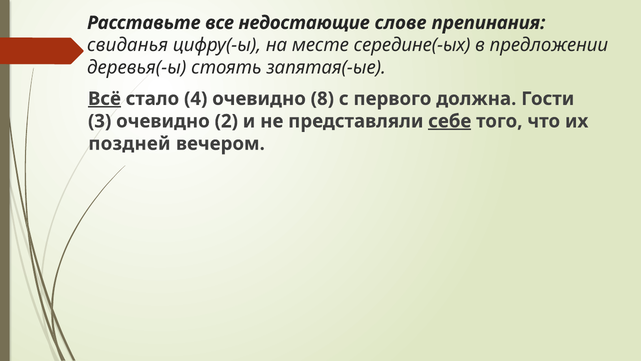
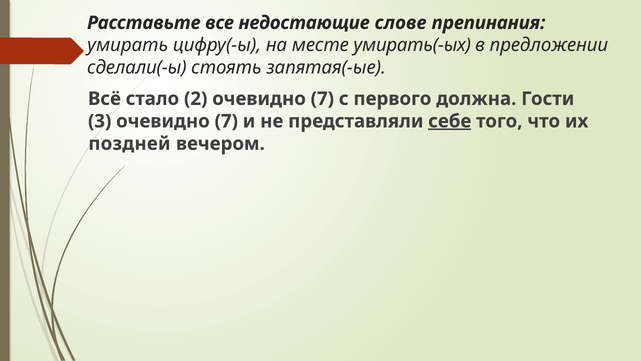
свиданья: свиданья -> умирать (128, 45)
середине(-ых: середине(-ых -> умирать(-ых (412, 45)
деревья(-ы: деревья(-ы -> сделали(-ы (137, 68)
Всё underline: present -> none (104, 99)
4: 4 -> 2 (196, 99)
8: 8 -> 7 (322, 99)
3 очевидно 2: 2 -> 7 (226, 121)
